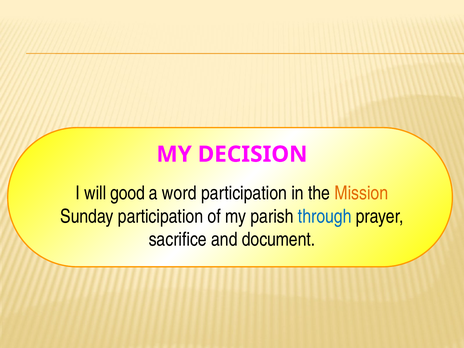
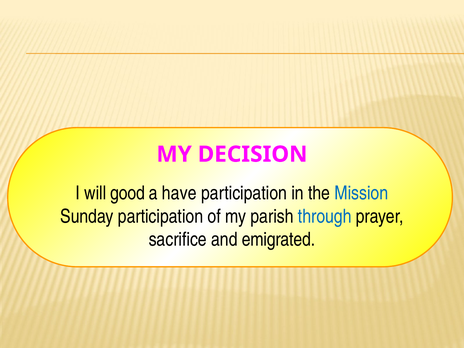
word: word -> have (179, 193)
Mission colour: orange -> blue (361, 193)
document: document -> emigrated (279, 240)
